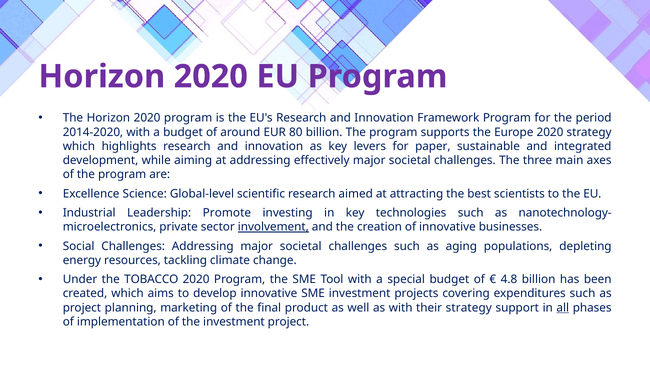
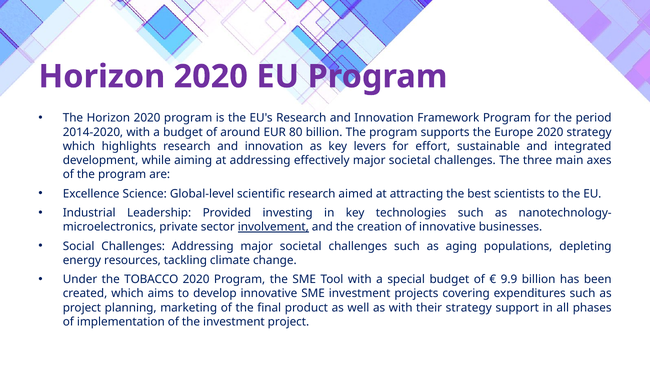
paper: paper -> effort (433, 146)
Promote: Promote -> Provided (227, 213)
4.8: 4.8 -> 9.9 (509, 279)
all underline: present -> none (563, 307)
